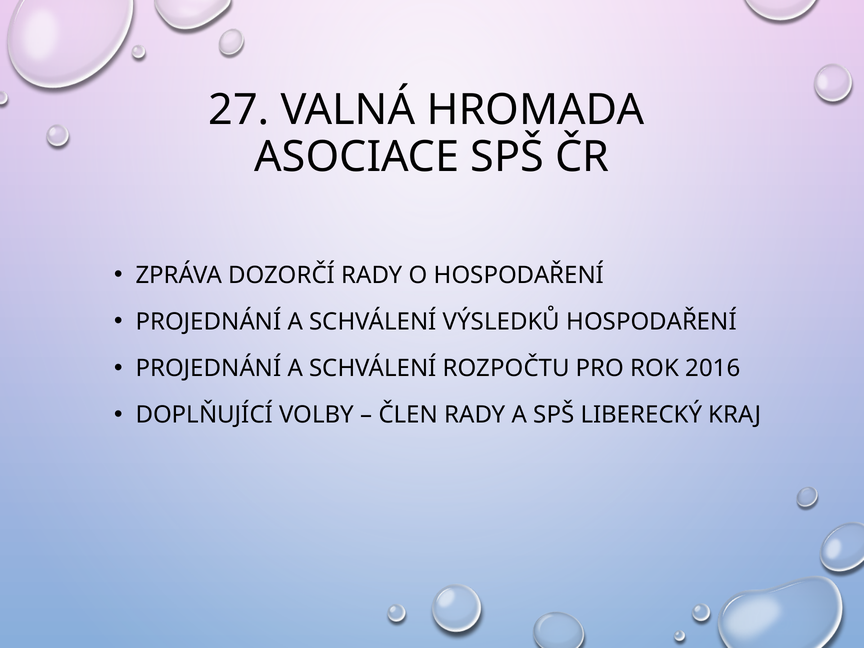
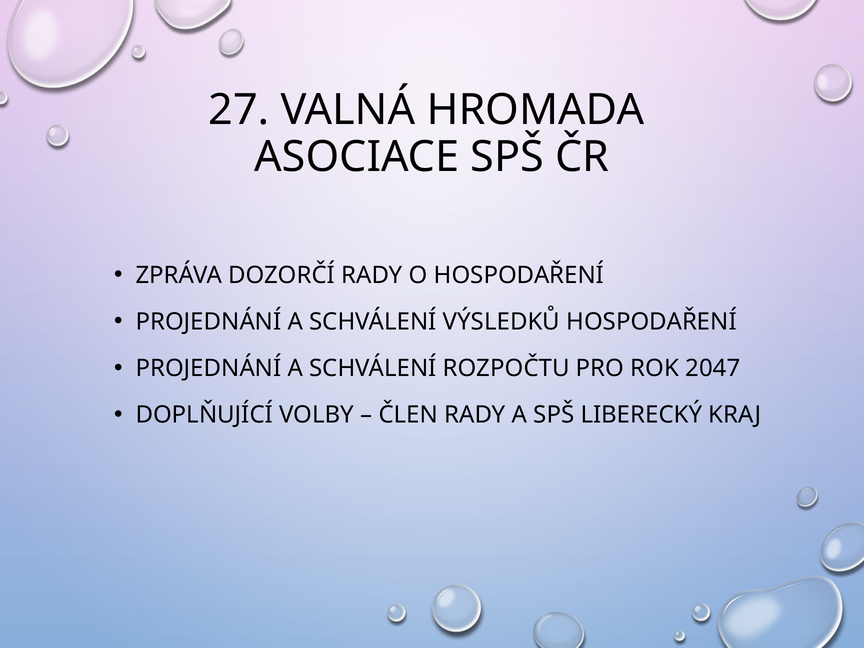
2016: 2016 -> 2047 (713, 368)
